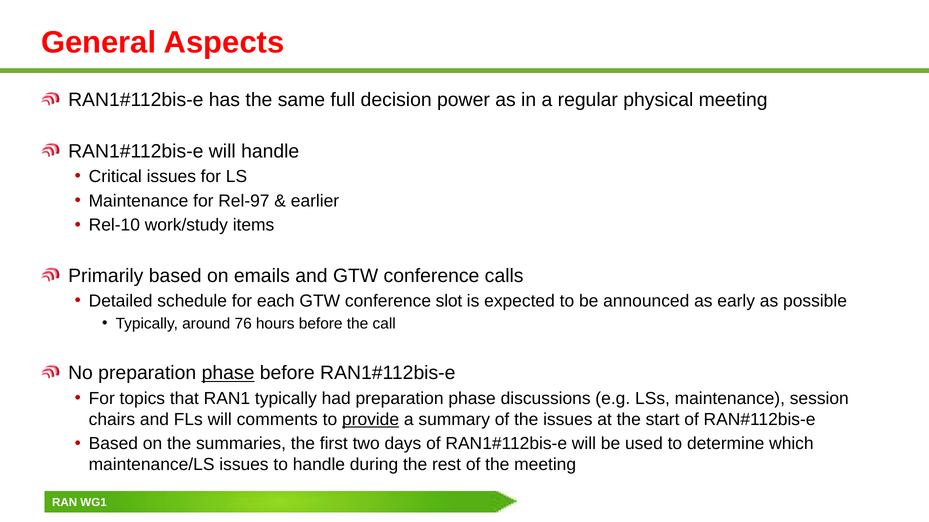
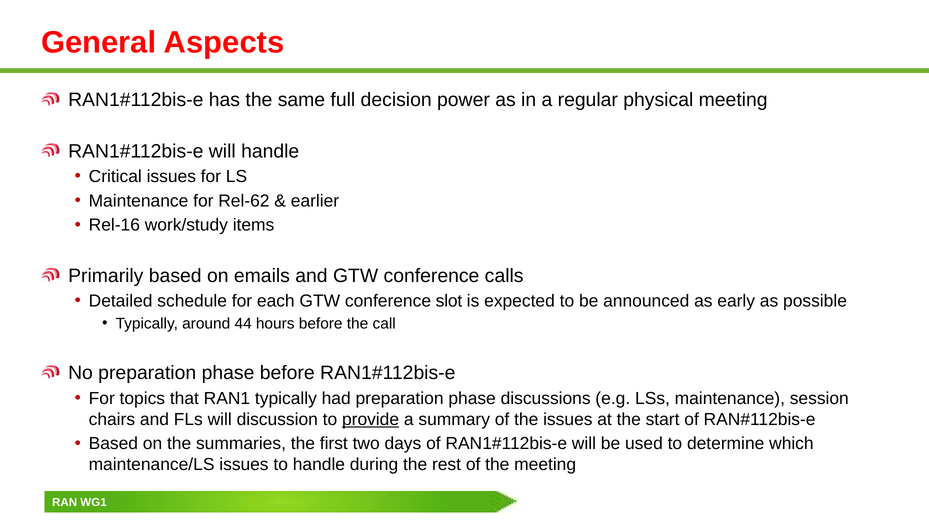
Rel-97: Rel-97 -> Rel-62 (244, 201)
Rel-10: Rel-10 -> Rel-16 (114, 225)
76: 76 -> 44 (243, 324)
phase underline: present -> none (228, 373)
comments: comments -> discussion (277, 420)
